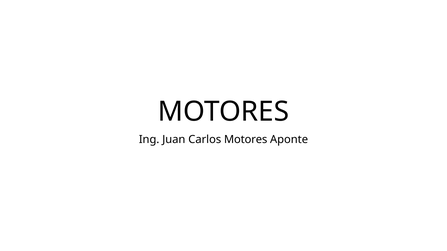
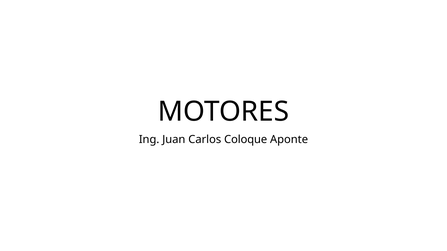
Carlos Motores: Motores -> Coloque (246, 140)
